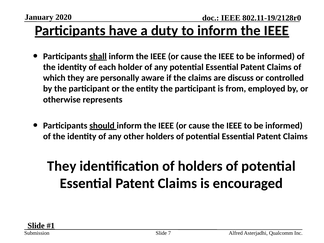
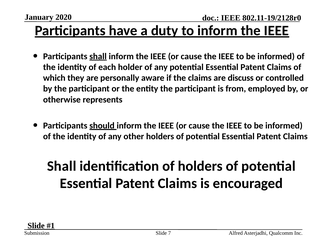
They: They -> Shall (62, 166)
